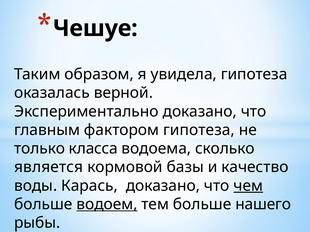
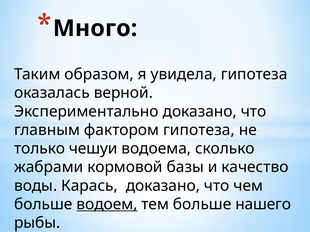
Чешуе: Чешуе -> Много (95, 28)
класса: класса -> чешуи (93, 149)
является: является -> жабрами (49, 167)
чем underline: present -> none (248, 186)
